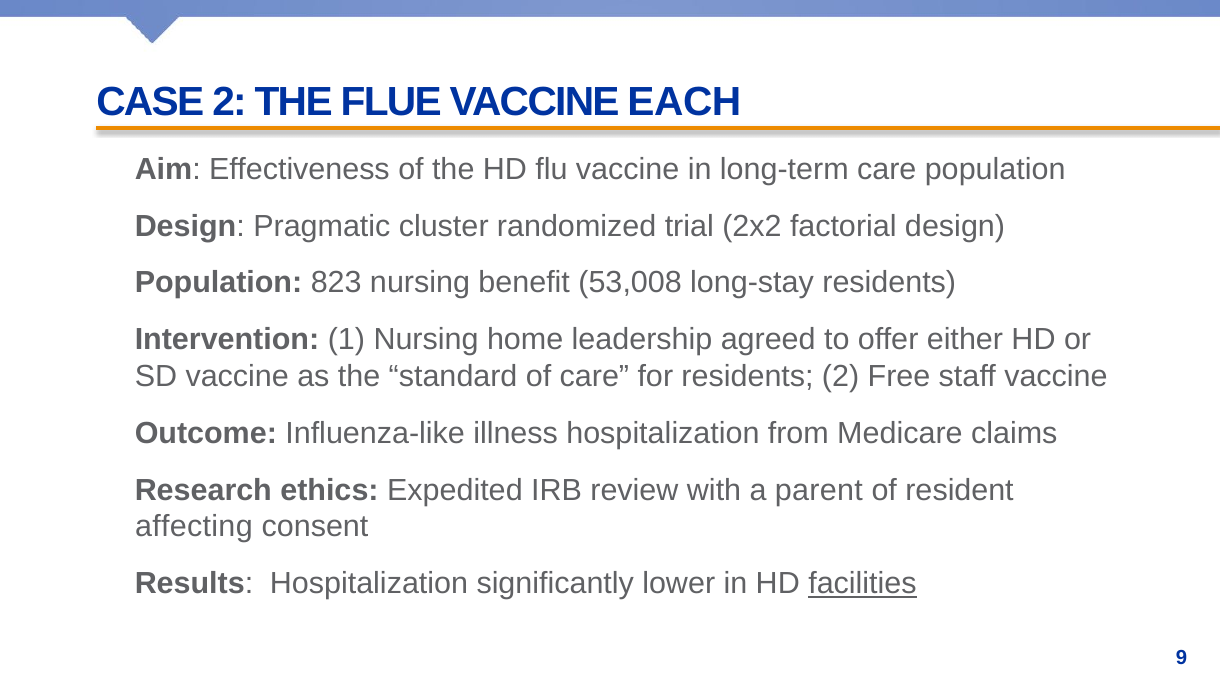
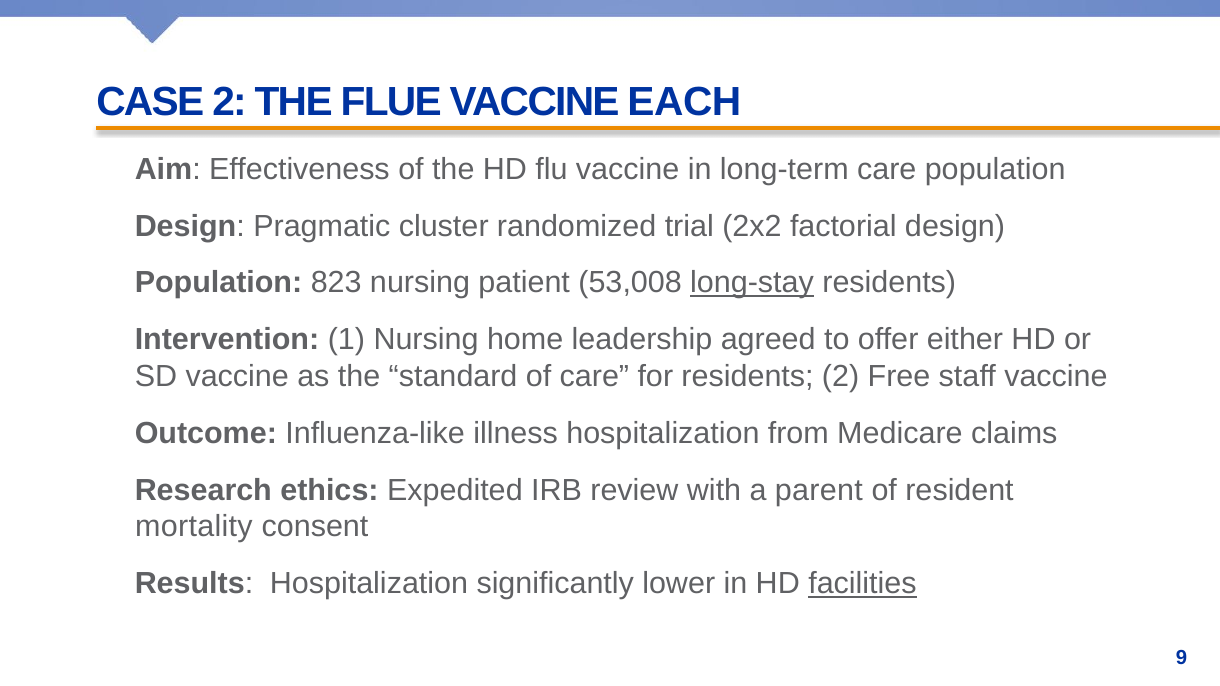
benefit: benefit -> patient (524, 283)
long-stay underline: none -> present (752, 283)
affecting: affecting -> mortality (194, 527)
